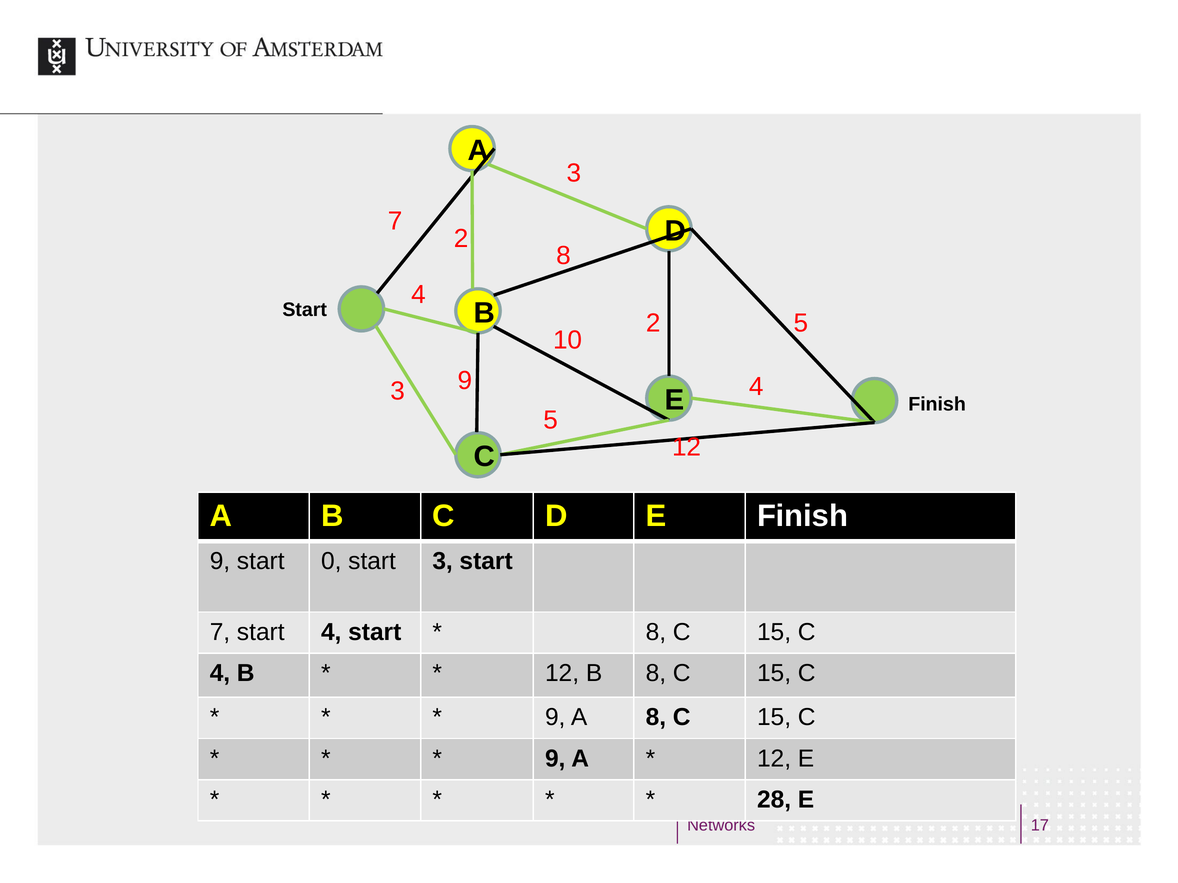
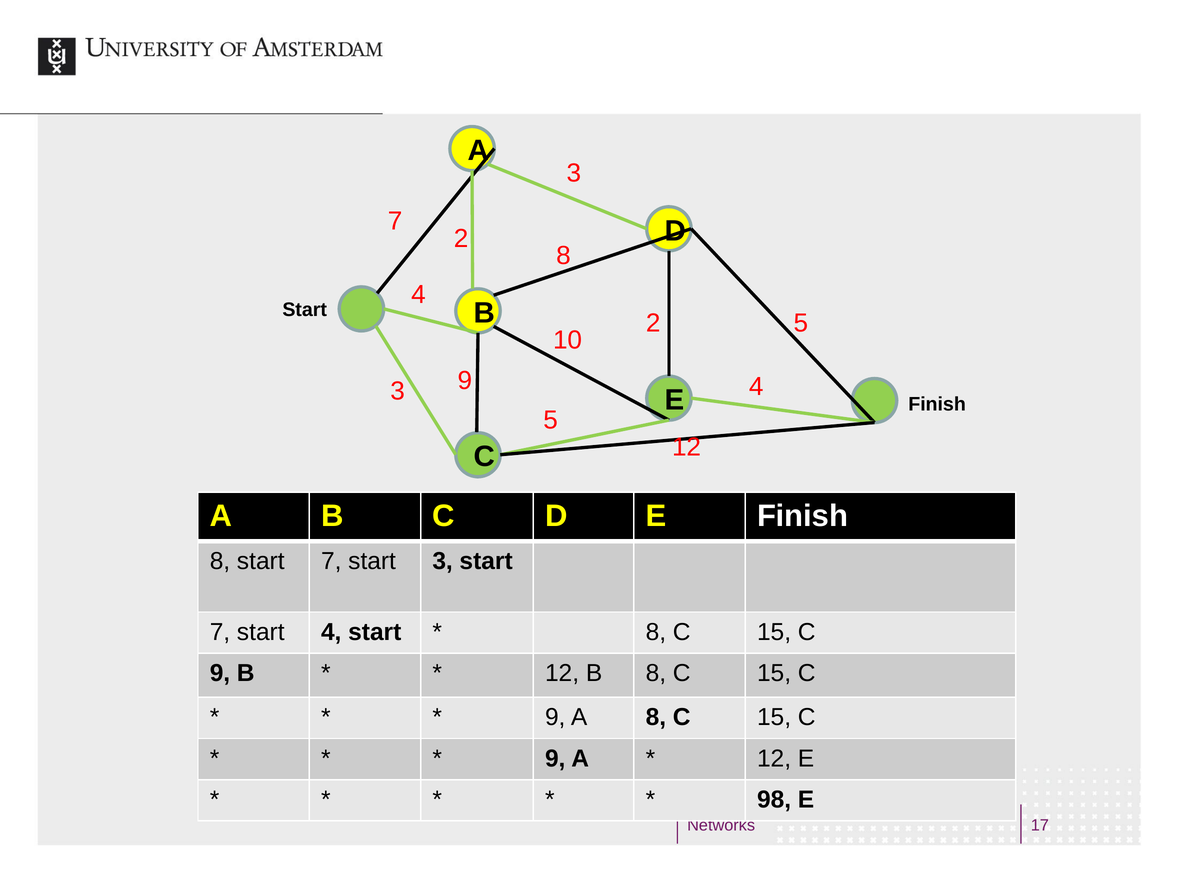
9: 9 -> 8 (220, 562)
0: 0 -> 7 (331, 562)
4: 4 -> 9 (220, 674)
28: 28 -> 98 (774, 800)
